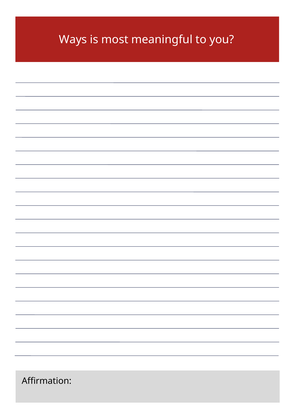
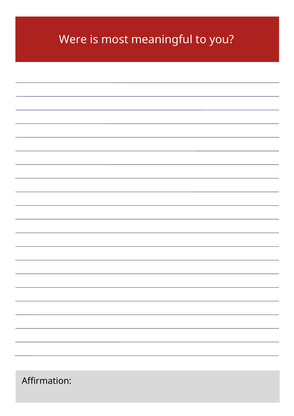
Ways: Ways -> Were (73, 40)
